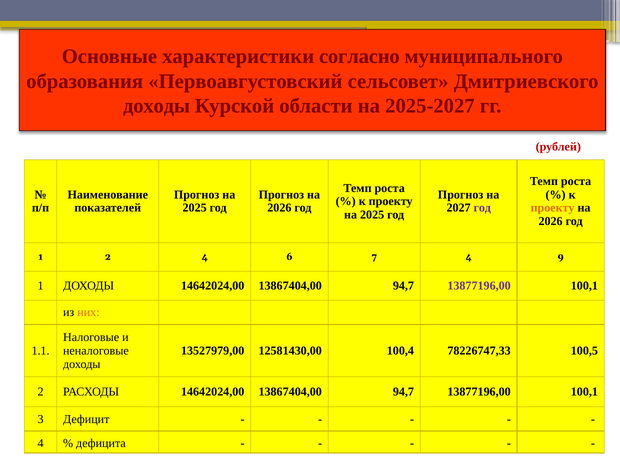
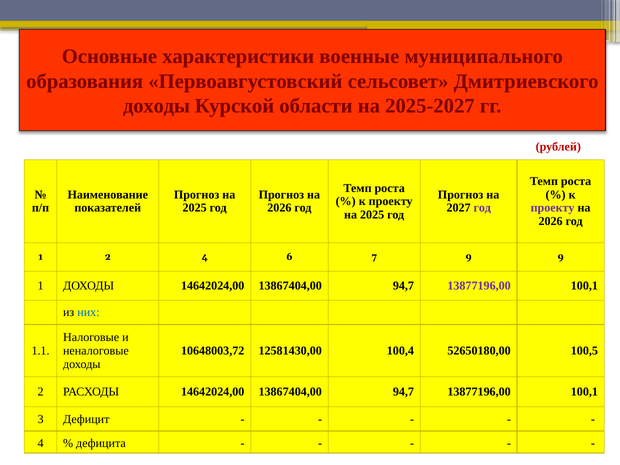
согласно: согласно -> военные (359, 57)
проекту colour: orange -> purple (553, 208)
7 4: 4 -> 9 (469, 257)
них colour: orange -> blue (88, 312)
13527979,00: 13527979,00 -> 10648003,72 (213, 351)
78226747,33: 78226747,33 -> 52650180,00 (479, 351)
